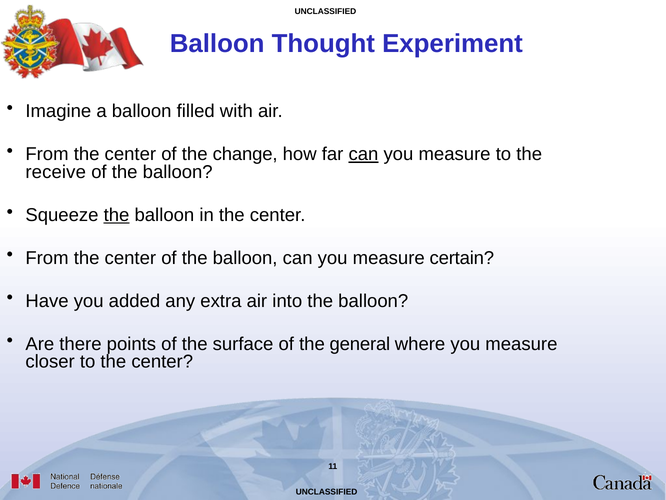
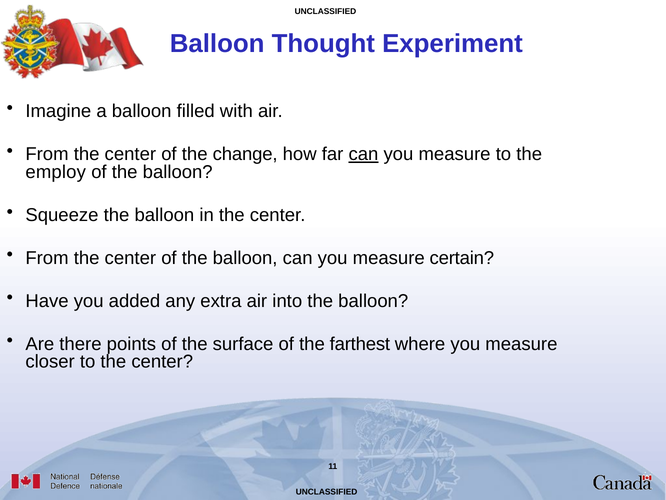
receive: receive -> employ (56, 172)
the underline: present -> none (116, 215)
general: general -> farthest (360, 344)
